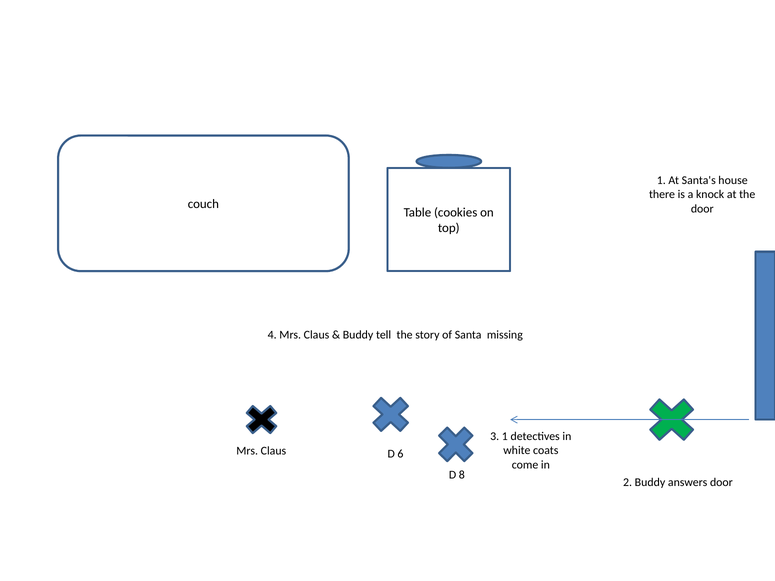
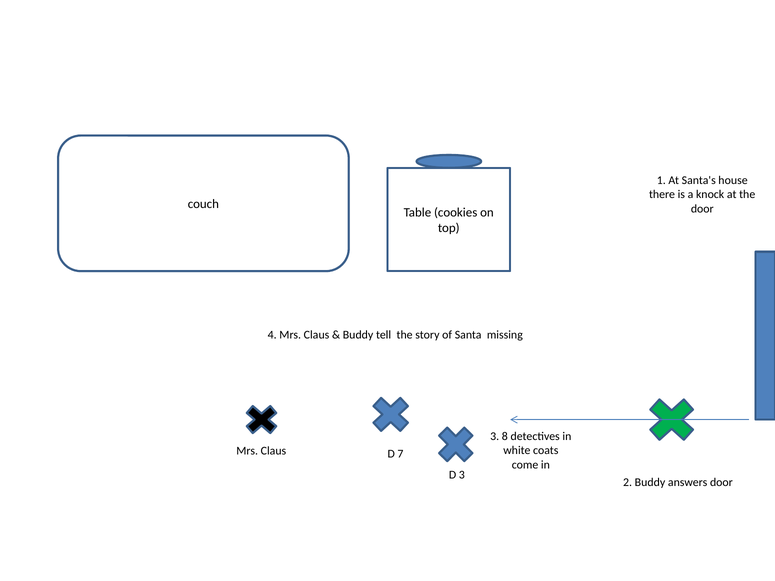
3 1: 1 -> 8 (505, 436)
6: 6 -> 7 (400, 454)
D 8: 8 -> 3 (462, 475)
